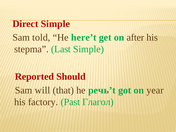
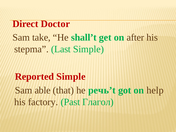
Direct Simple: Simple -> Doctor (55, 24)
told: told -> take (41, 37)
here’t: here’t -> shall’t (84, 37)
Reported Should: Should -> Simple (71, 77)
will: will -> able (43, 90)
year: year -> help (155, 90)
